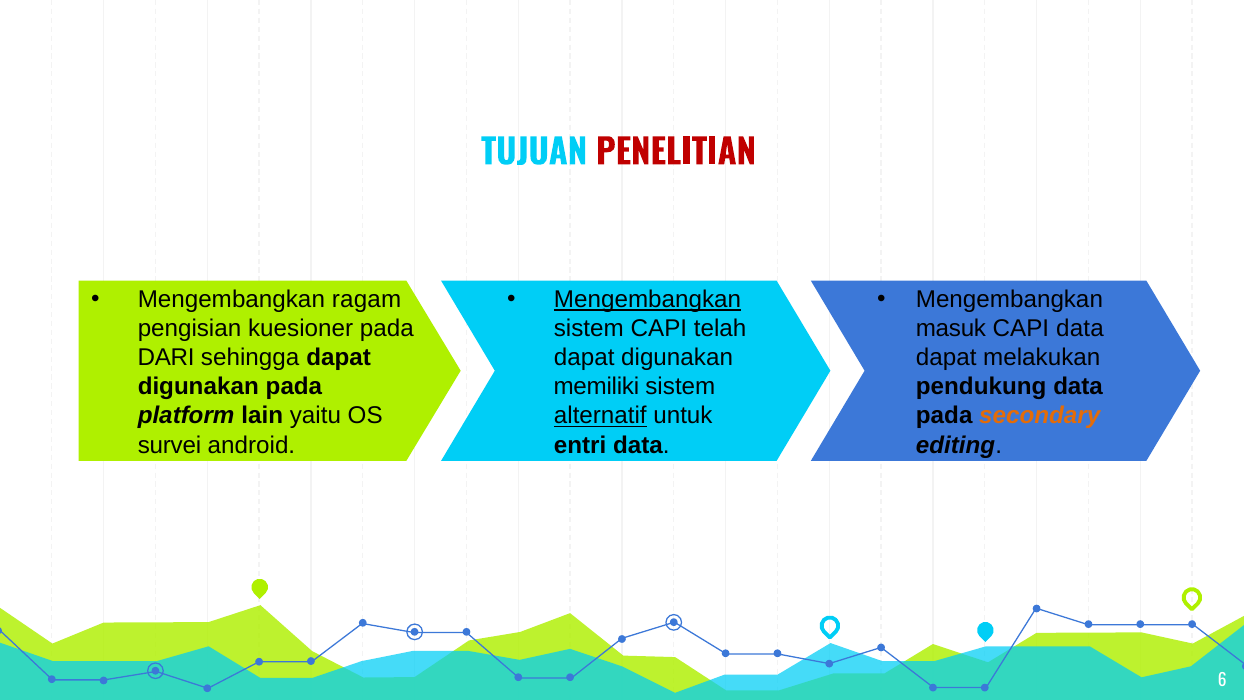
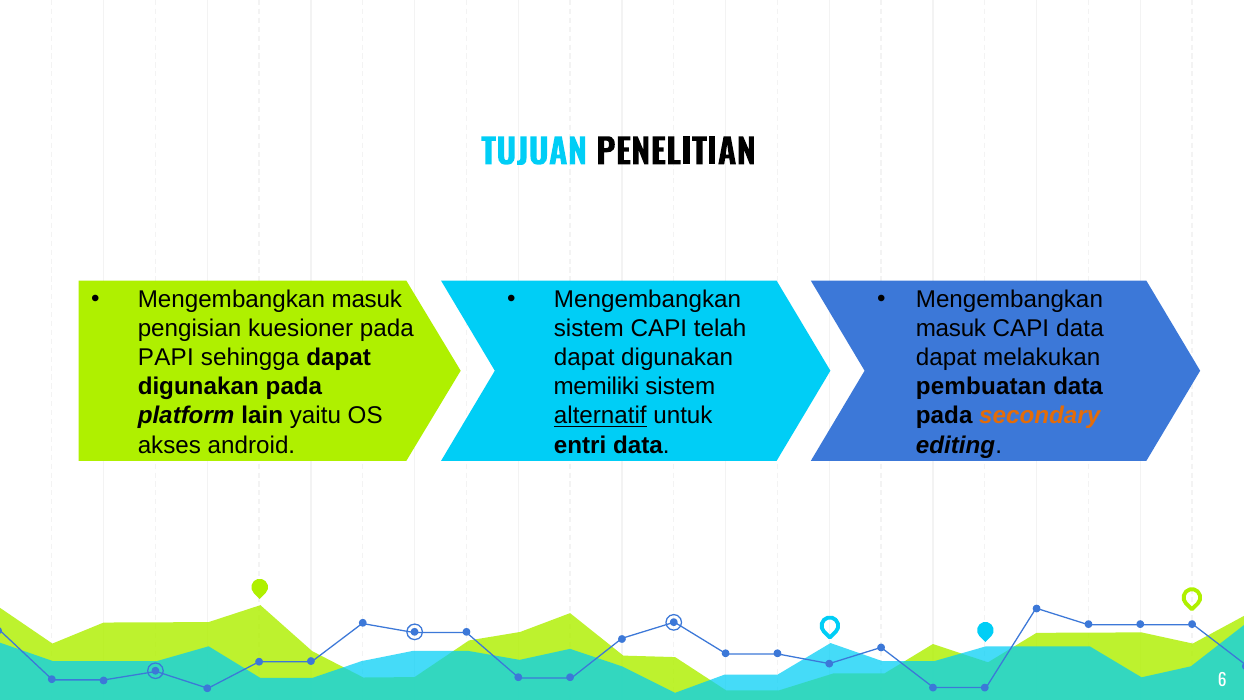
PENELITIAN colour: red -> black (676, 153)
ragam: ragam -> masuk (367, 300)
Mengembangkan underline: present -> none (648, 300)
DARI: DARI -> PAPI (166, 358)
pendukung: pendukung -> pembuatan (981, 387)
survei: survei -> akses (169, 445)
